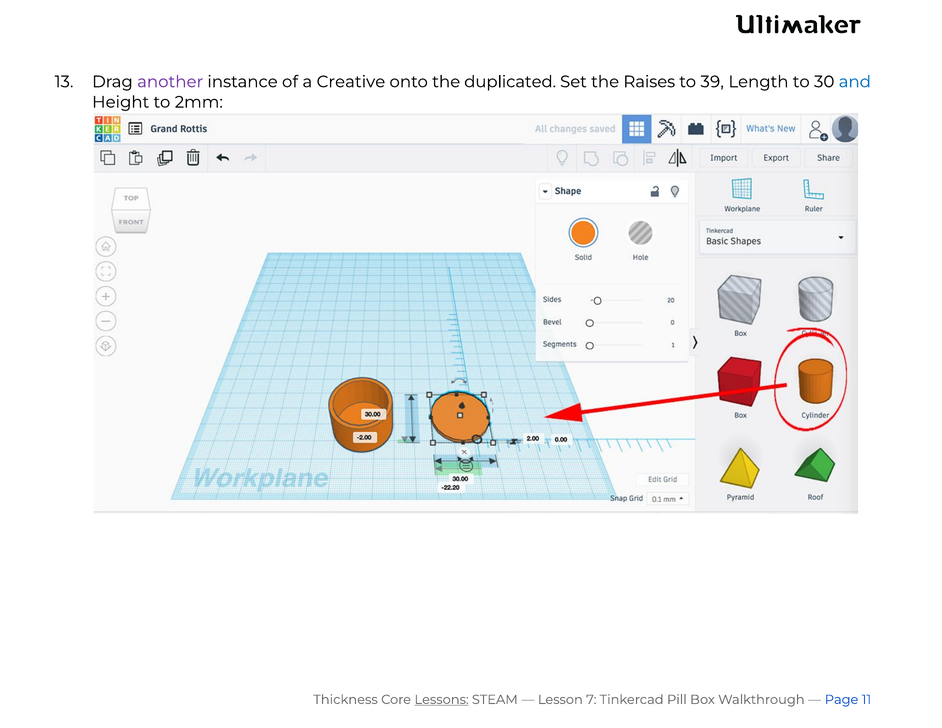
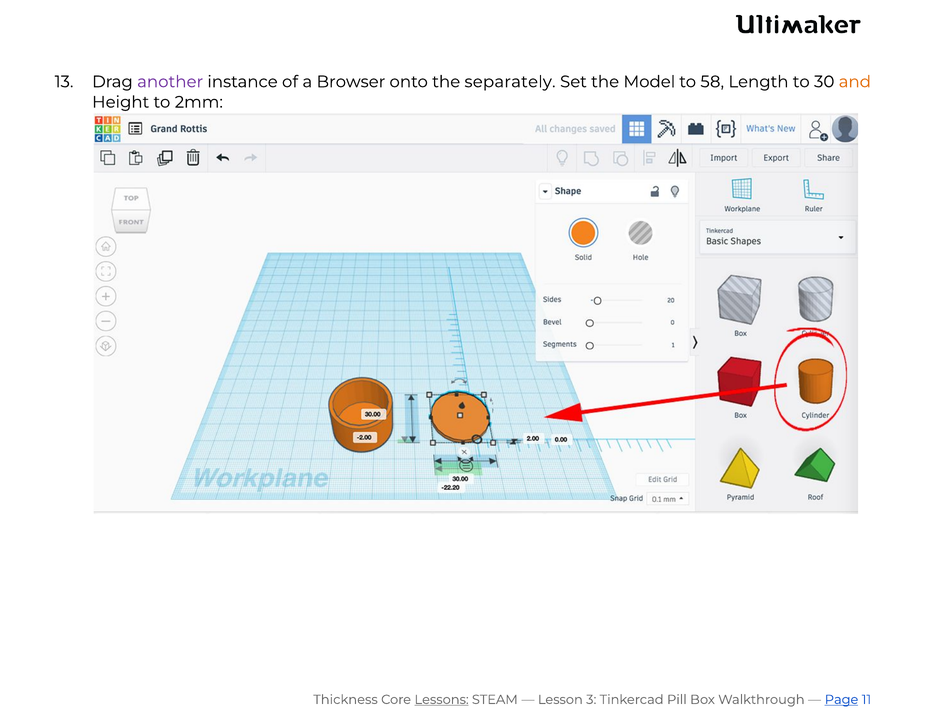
Creative: Creative -> Browser (351, 82)
duplicated: duplicated -> separately (510, 82)
Raises: Raises -> Model (649, 82)
39: 39 -> 58 (712, 82)
and colour: blue -> orange (855, 82)
7: 7 -> 3 (591, 700)
Page underline: none -> present (842, 700)
